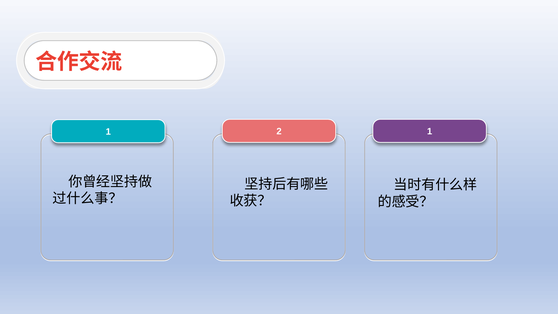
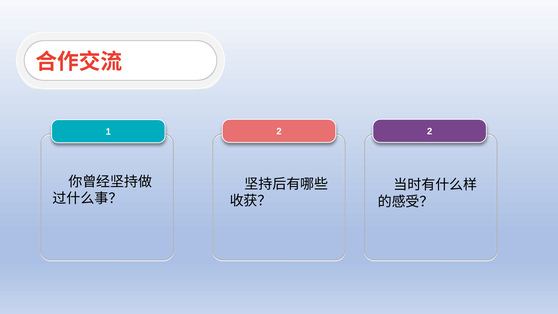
2 1: 1 -> 2 (430, 131)
